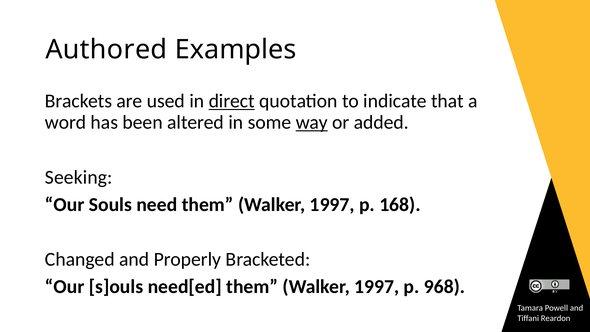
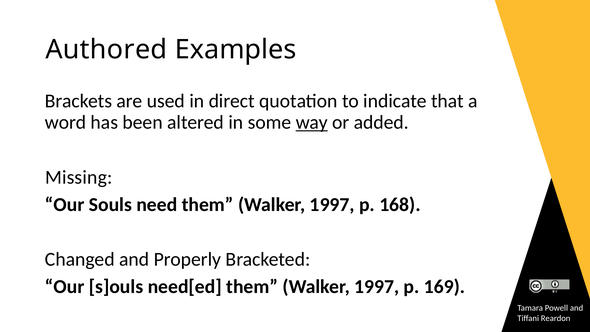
direct underline: present -> none (232, 101)
Seeking: Seeking -> Missing (79, 177)
968: 968 -> 169 (445, 287)
